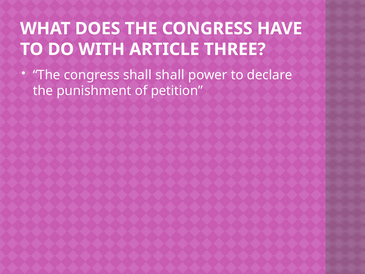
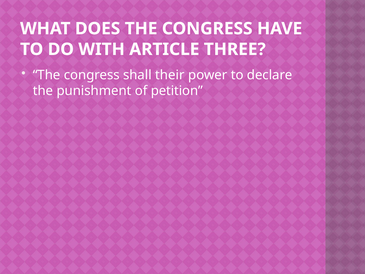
shall shall: shall -> their (170, 75)
